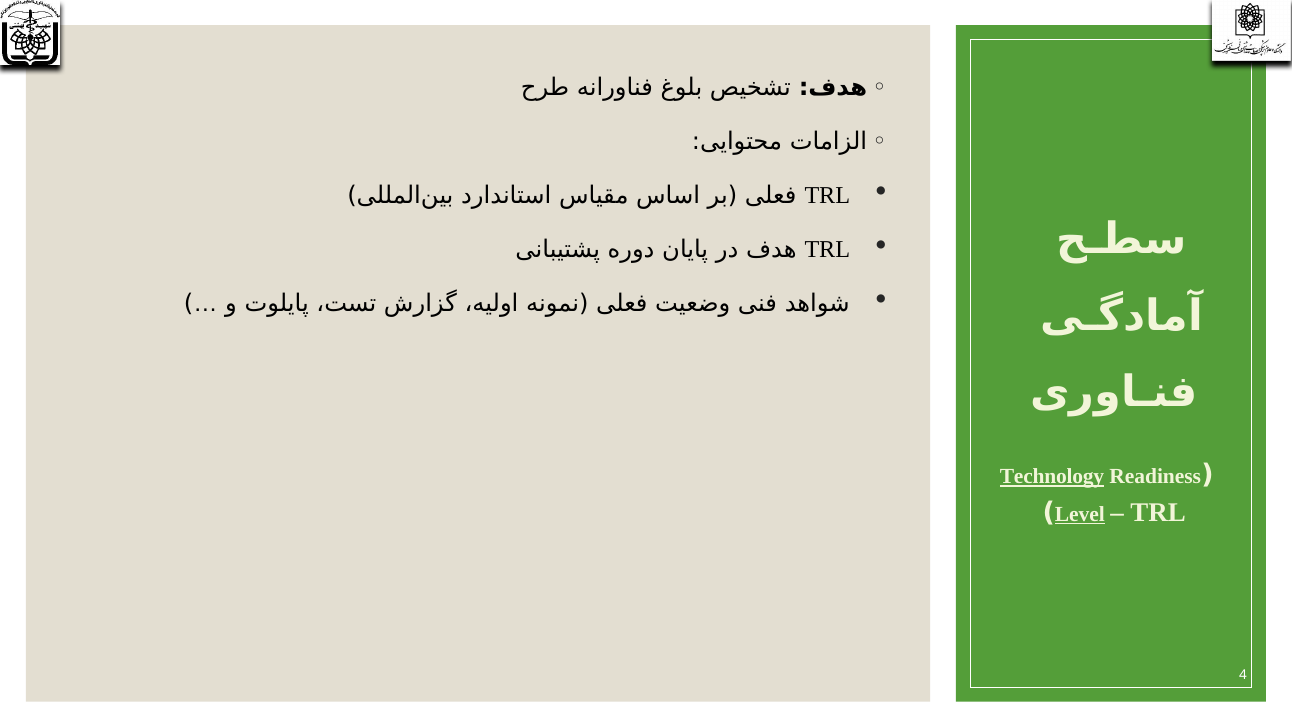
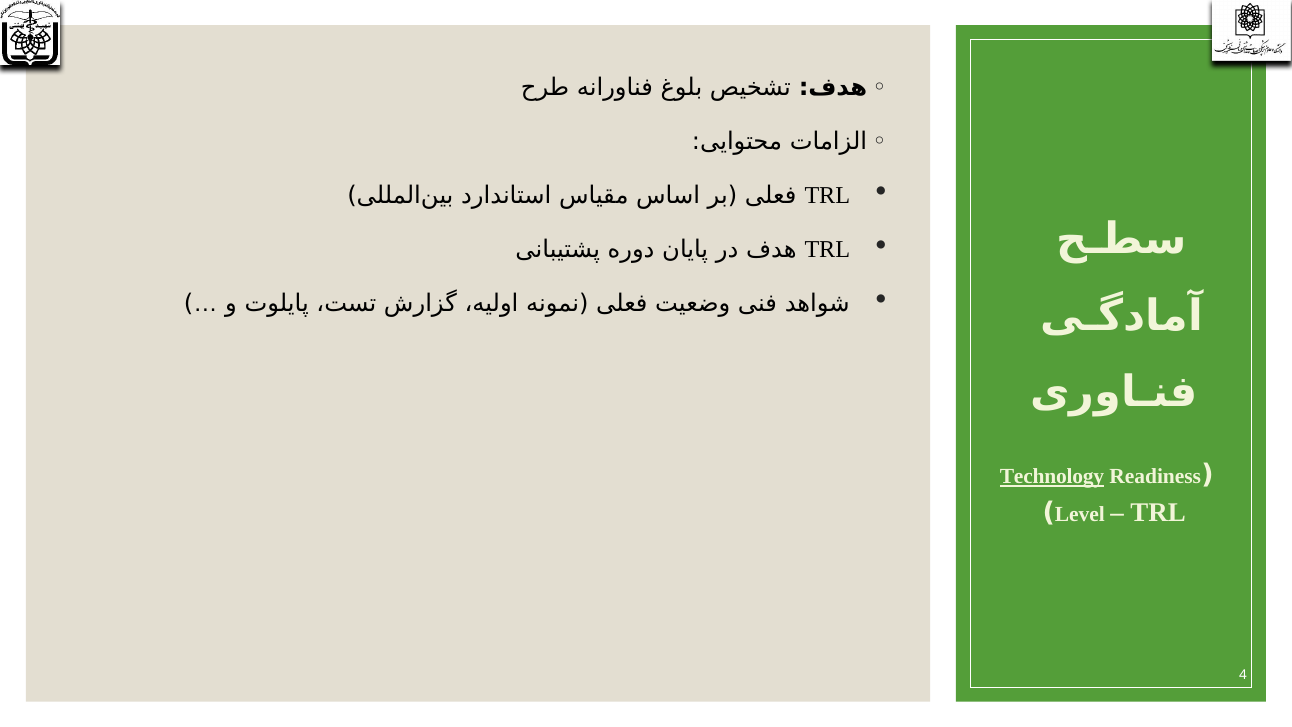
Level underline: present -> none (1080, 514)
